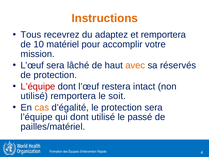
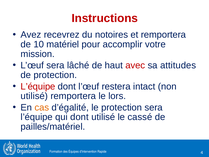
Instructions colour: orange -> red (105, 18)
Tous: Tous -> Avez (31, 35)
adaptez: adaptez -> notoires (112, 35)
avec colour: orange -> red (135, 65)
réservés: réservés -> attitudes (178, 65)
soit: soit -> lors (117, 96)
passé: passé -> cassé (140, 117)
